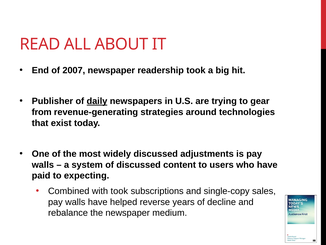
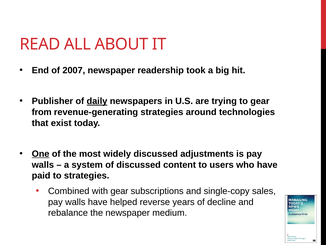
One underline: none -> present (41, 154)
to expecting: expecting -> strategies (87, 175)
with took: took -> gear (119, 191)
